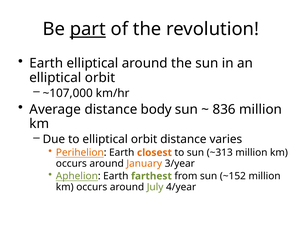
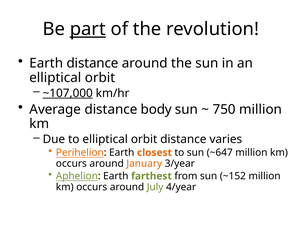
Earth elliptical: elliptical -> distance (93, 63)
~107,000 underline: none -> present (68, 93)
836: 836 -> 750 (224, 110)
~313: ~313 -> ~647 (220, 153)
